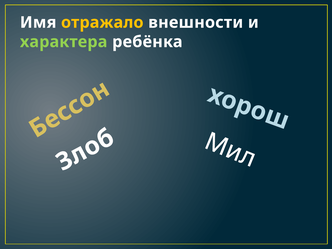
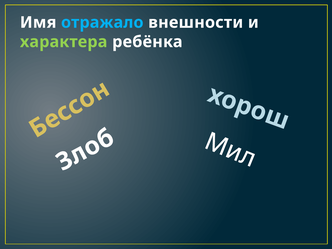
отражало colour: yellow -> light blue (102, 22)
